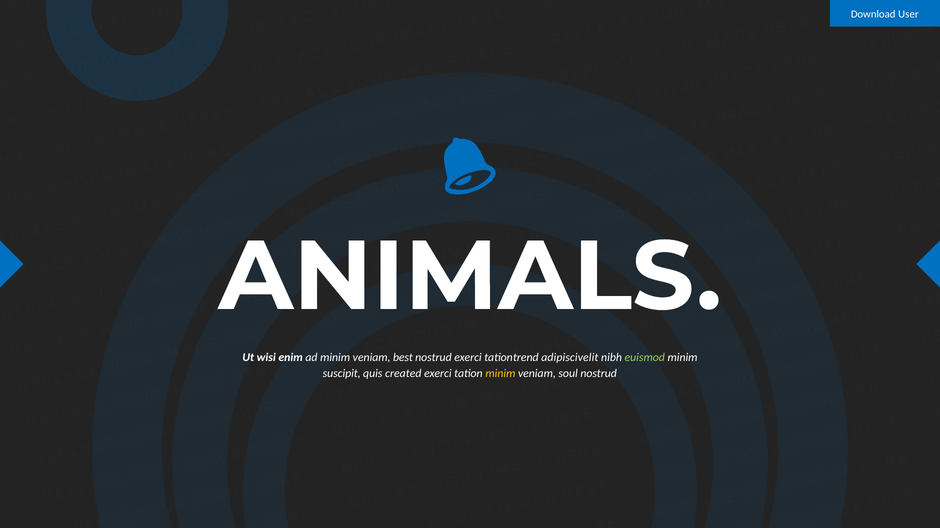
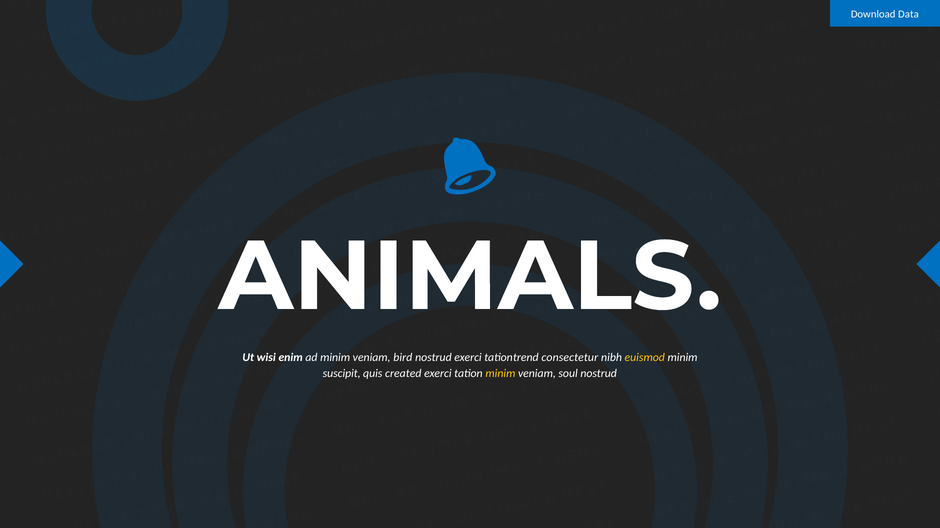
User: User -> Data (908, 14)
best: best -> bird (403, 358)
adipiscivelit: adipiscivelit -> consectetur (570, 358)
euismod colour: light green -> yellow (645, 358)
